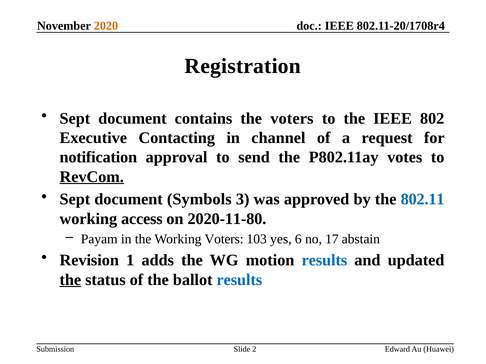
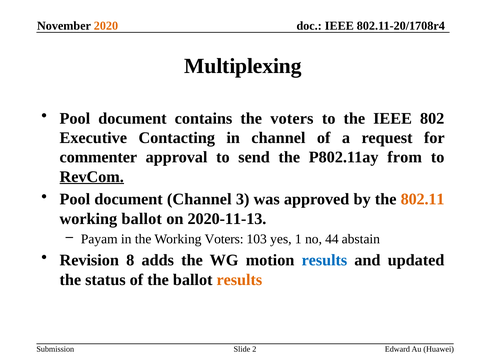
Registration: Registration -> Multiplexing (243, 66)
Sept: Sept -> Pool (75, 119)
notification: notification -> commenter (98, 157)
votes: votes -> from (405, 157)
Sept: Sept -> Pool (75, 200)
document Symbols: Symbols -> Channel (199, 200)
802.11 colour: blue -> orange (423, 200)
working access: access -> ballot (142, 219)
2020-11-80: 2020-11-80 -> 2020-11-13 (227, 219)
6: 6 -> 1 (298, 239)
17: 17 -> 44 (332, 239)
1: 1 -> 8 (130, 261)
the underline: present -> none (70, 280)
results colour: blue -> orange (239, 280)
